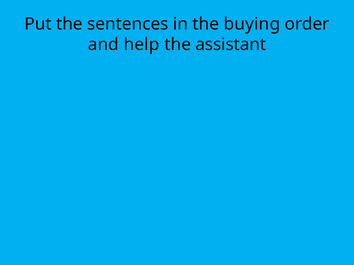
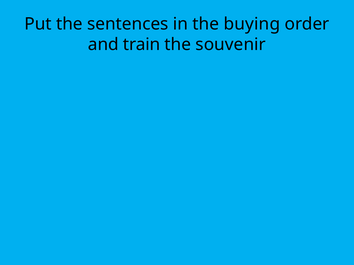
help: help -> train (142, 45)
assistant: assistant -> souvenir (231, 45)
